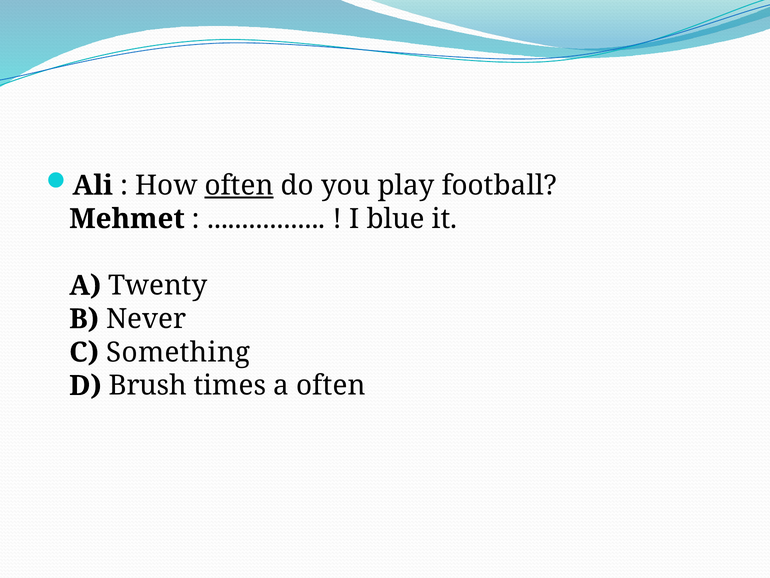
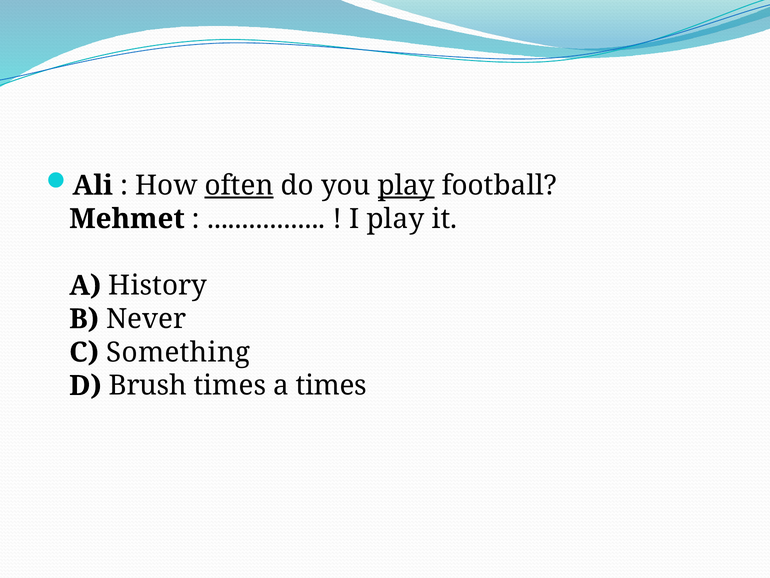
play underline: none -> present (406, 185)
I blue: blue -> play (395, 219)
Twenty: Twenty -> History (158, 285)
a often: often -> times (331, 385)
